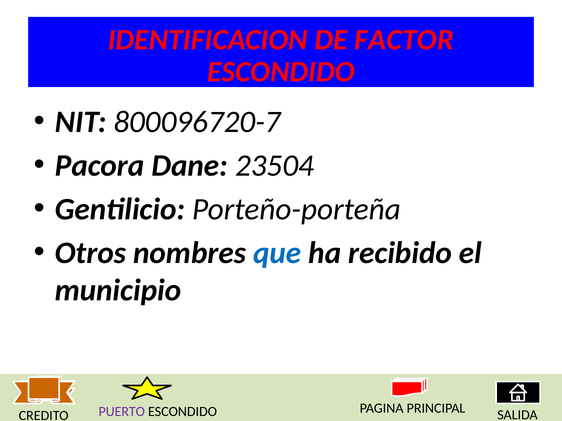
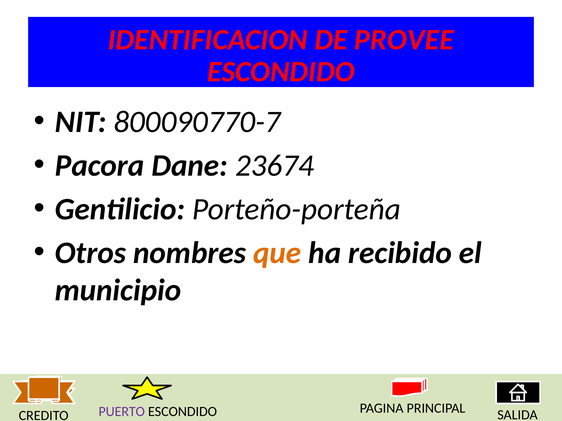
FACTOR: FACTOR -> PROVEE (404, 40)
800096720-7: 800096720-7 -> 800090770-7 (197, 122)
23504: 23504 -> 23674 (274, 166)
que colour: blue -> orange (277, 253)
